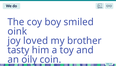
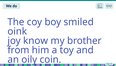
loved: loved -> know (36, 40)
tasty: tasty -> from (18, 50)
